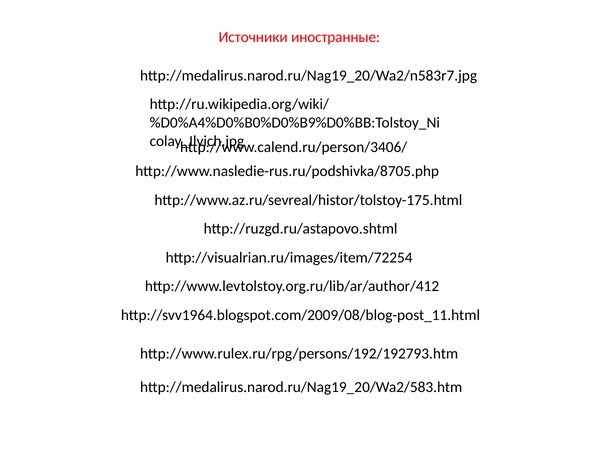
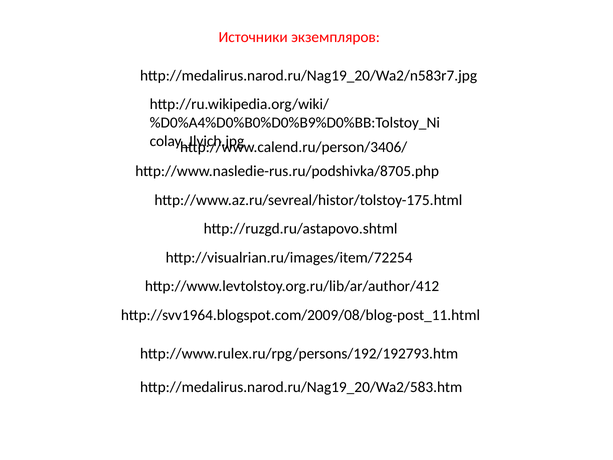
иностранные: иностранные -> экземпляров (336, 37)
